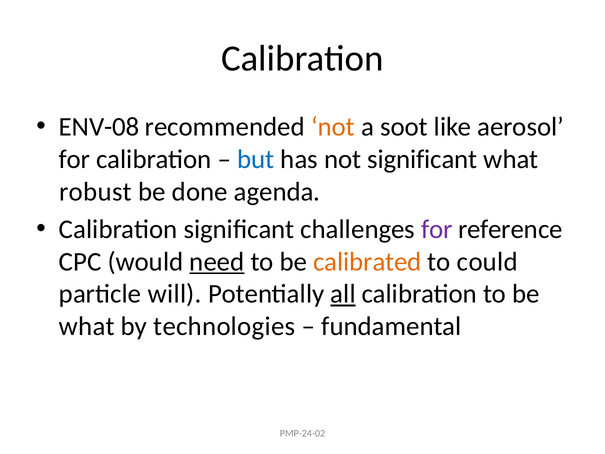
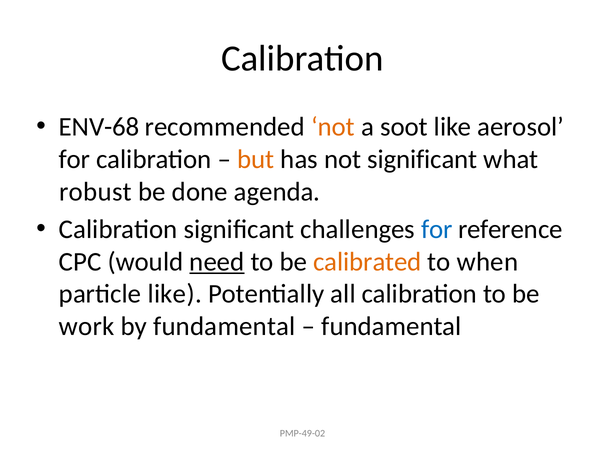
ENV-08: ENV-08 -> ENV-68 (99, 127)
but colour: blue -> orange (256, 159)
for colour: purple -> blue (437, 229)
could: could -> when (487, 262)
particle will: will -> like (175, 294)
all underline: present -> none (343, 294)
what: what -> work (87, 326)
by technologies: technologies -> fundamental (224, 326)
PMP-24-02: PMP-24-02 -> PMP-49-02 (302, 433)
